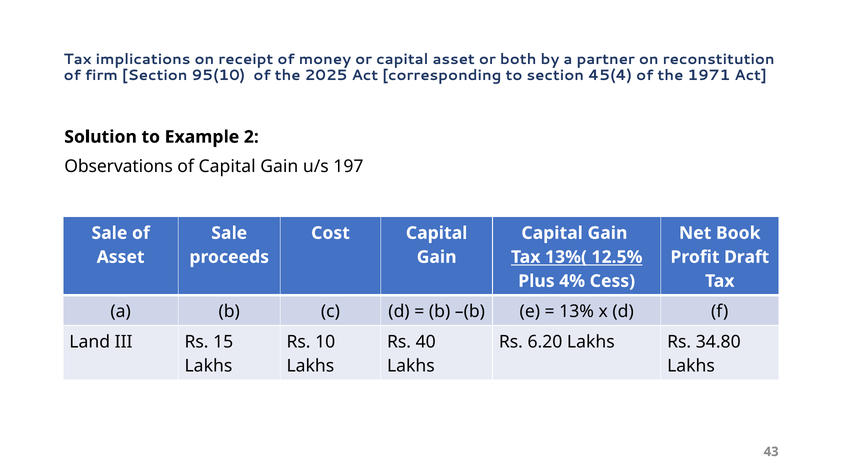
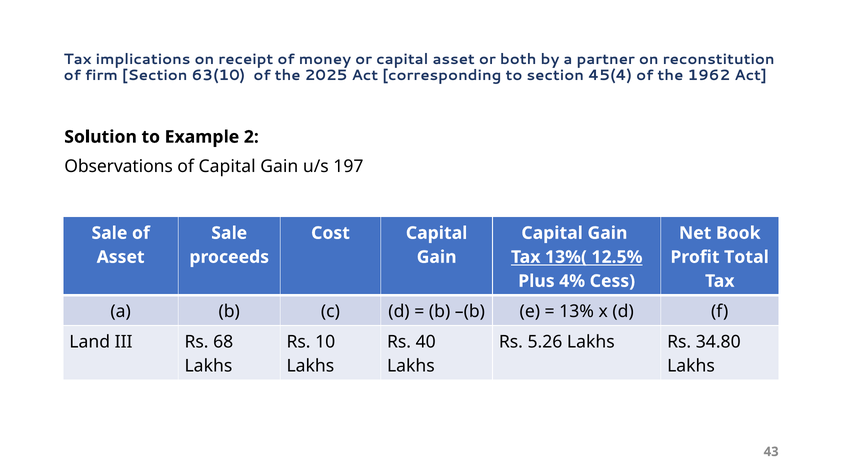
95(10: 95(10 -> 63(10 (218, 75)
1971: 1971 -> 1962 (709, 75)
Draft: Draft -> Total (747, 257)
15: 15 -> 68 (223, 342)
6.20: 6.20 -> 5.26 (545, 342)
